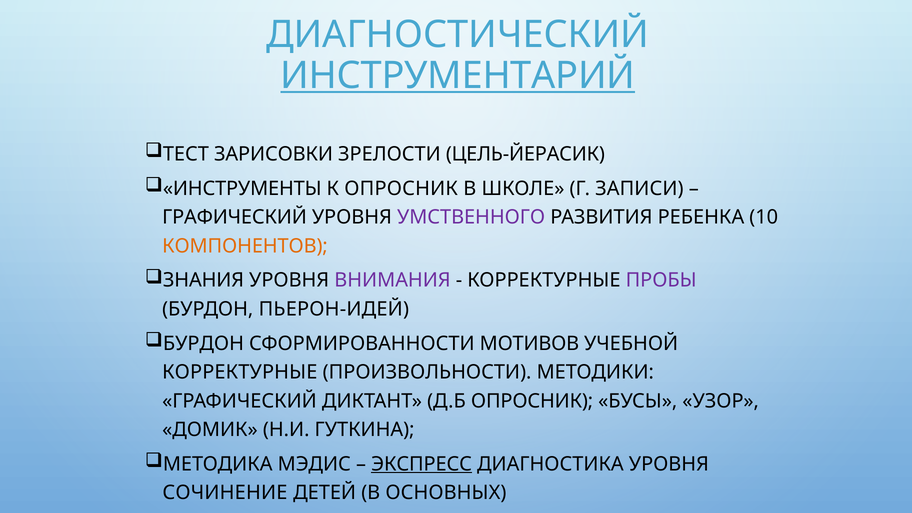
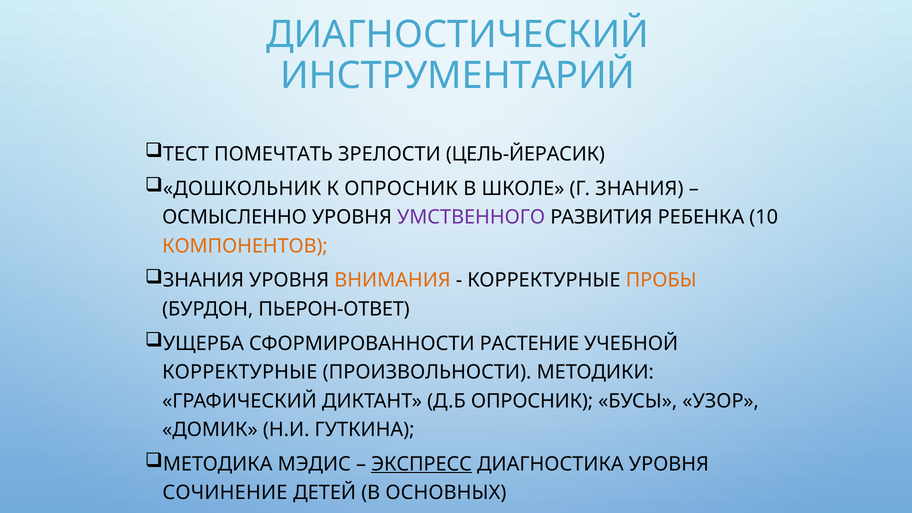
ИНСТРУМЕНТАРИЙ underline: present -> none (458, 76)
ЗАРИСОВКИ: ЗАРИСОВКИ -> ПОМЕЧТАТЬ (274, 154)
ИНСТРУМЕНТЫ: ИНСТРУМЕНТЫ -> ДОШКОЛЬНИК (242, 189)
Г ЗАПИСИ: ЗАПИСИ -> ЗНАНИЯ (639, 189)
ГРАФИЧЕСКИЙ: ГРАФИЧЕСКИЙ -> ОСМЫСЛЕННО (234, 217)
ВНИМАНИЯ colour: purple -> orange (392, 280)
ПРОБЫ colour: purple -> orange (661, 280)
ПЬЕРОН-ИДЕЙ: ПЬЕРОН-ИДЕЙ -> ПЬЕРОН-ОТВЕТ (334, 309)
БУРДОН: БУРДОН -> УЩЕРБА (203, 344)
СФОРМИРОВАННОСТИ МОТИВОВ: МОТИВОВ -> РАСТЕНИЕ (529, 344)
